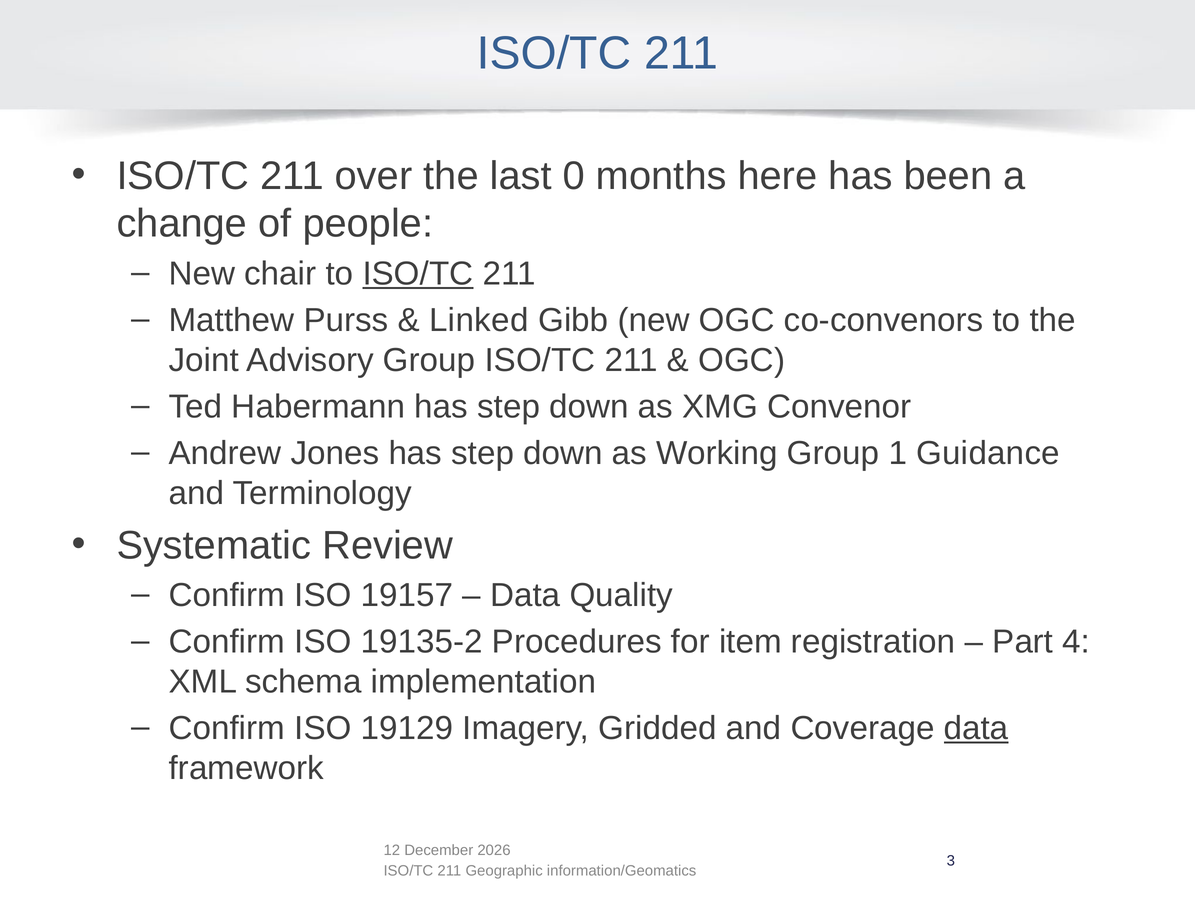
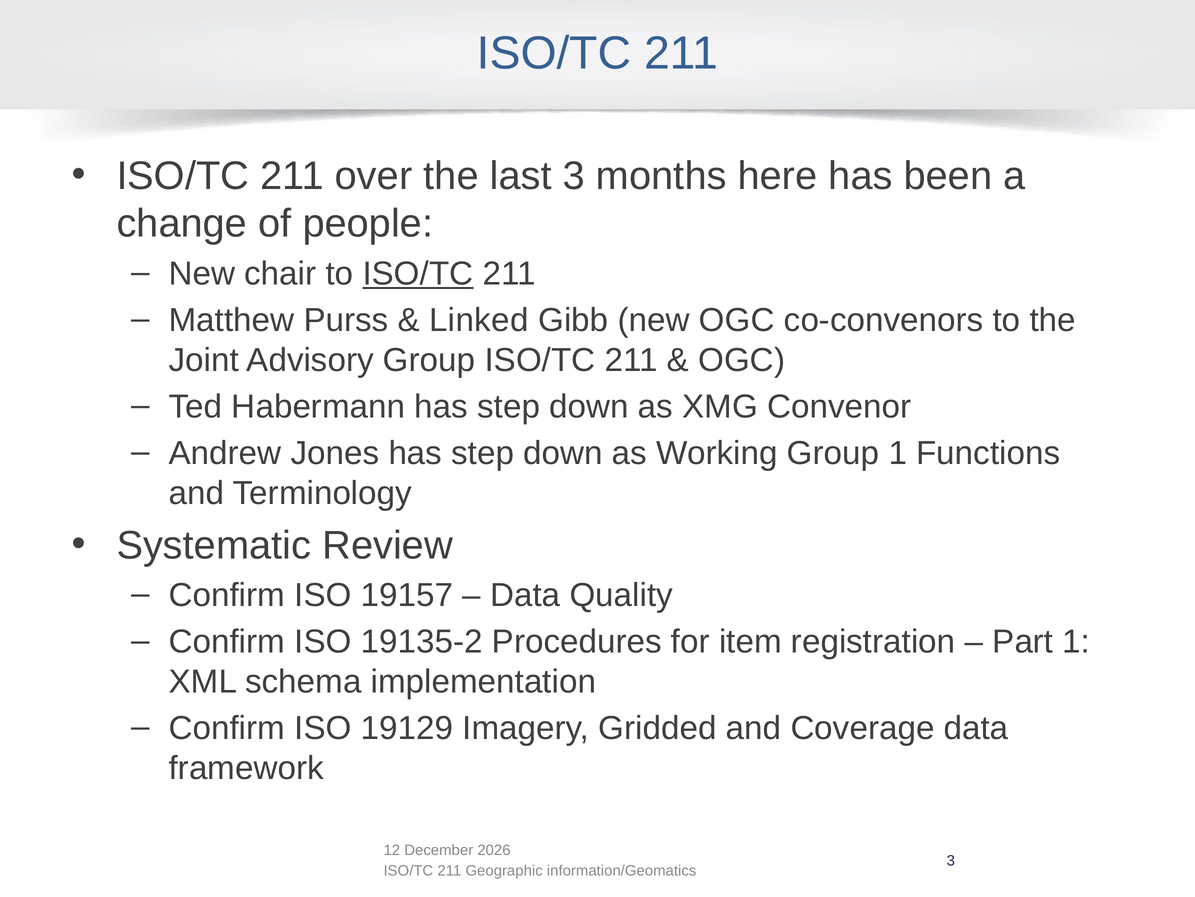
last 0: 0 -> 3 (574, 176)
Guidance: Guidance -> Functions (988, 453)
Part 4: 4 -> 1 (1076, 641)
data underline: present -> none (976, 728)
